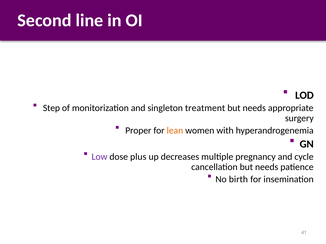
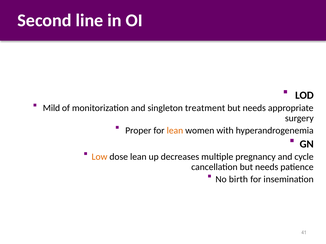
Step: Step -> Mild (51, 108)
Low colour: purple -> orange (99, 157)
dose plus: plus -> lean (138, 157)
